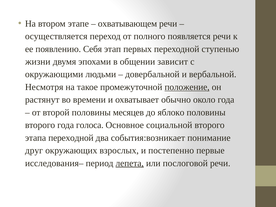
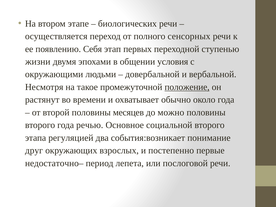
охватывающем: охватывающем -> биологических (127, 24)
появляется: появляется -> сенсорных (189, 36)
зависит: зависит -> условия (173, 62)
яблоко: яблоко -> можно (171, 112)
голоса: голоса -> речью (90, 125)
этапа переходной: переходной -> регуляцией (71, 138)
исследования–: исследования– -> недостаточно– (54, 163)
лепета underline: present -> none (130, 163)
